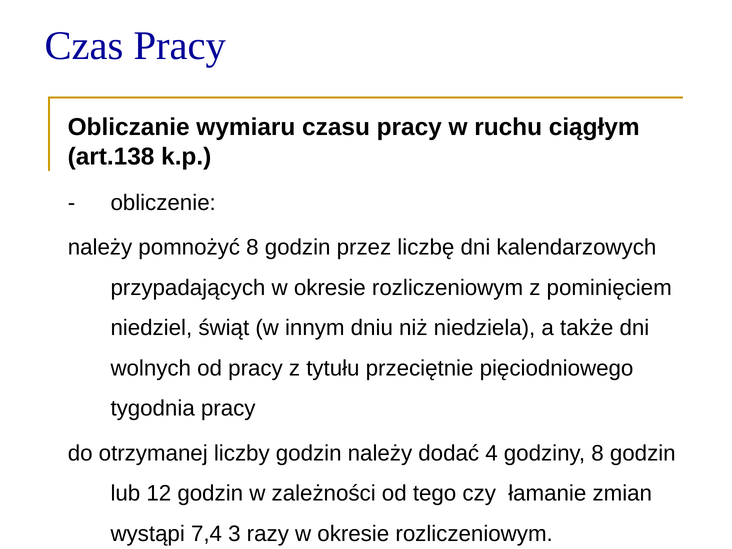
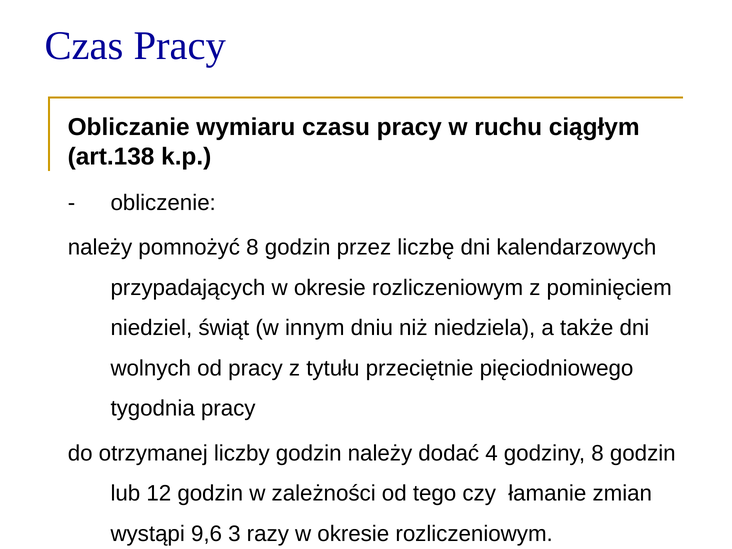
7,4: 7,4 -> 9,6 (207, 534)
